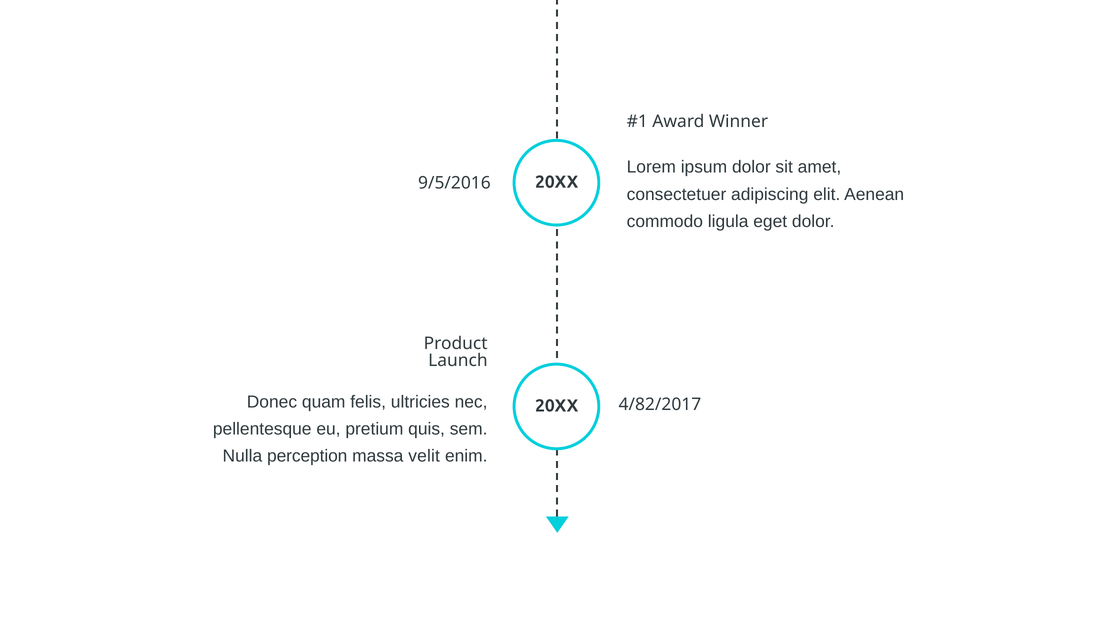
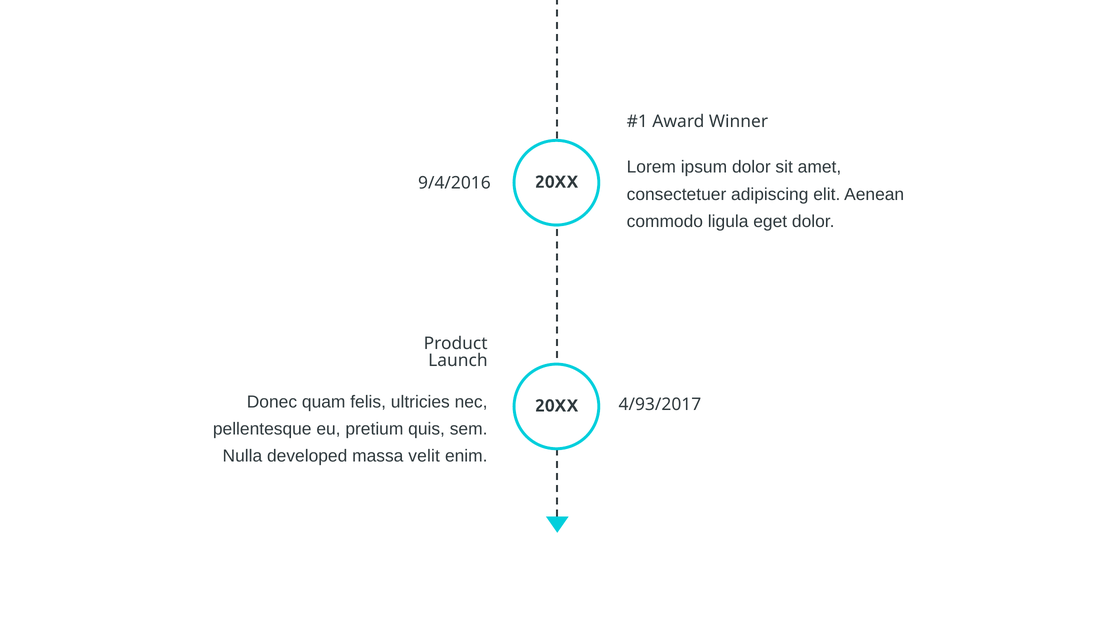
9/5/2016: 9/5/2016 -> 9/4/2016 (454, 183)
4/82/2017: 4/82/2017 -> 4/93/2017 (660, 405)
perception: perception -> developed (307, 457)
